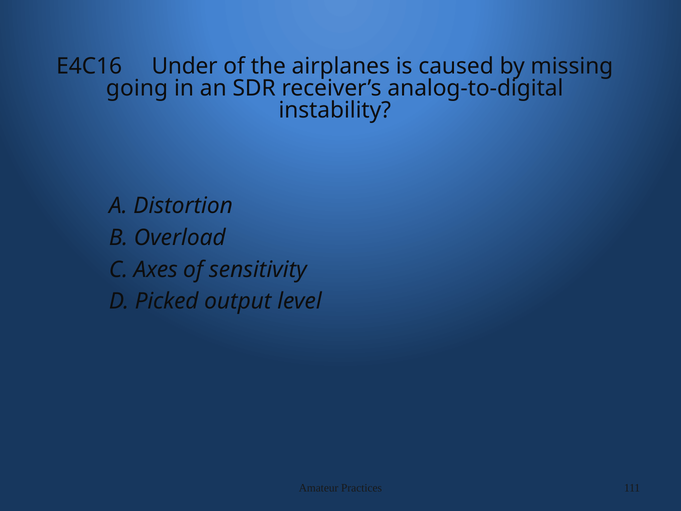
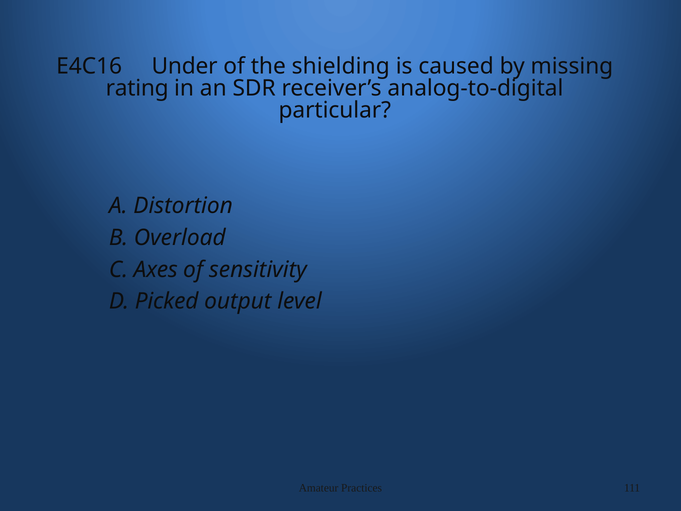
airplanes: airplanes -> shielding (341, 66)
going: going -> rating (137, 88)
instability: instability -> particular (335, 110)
